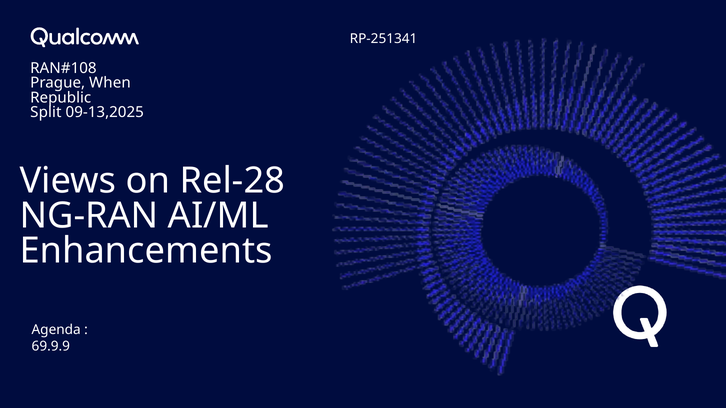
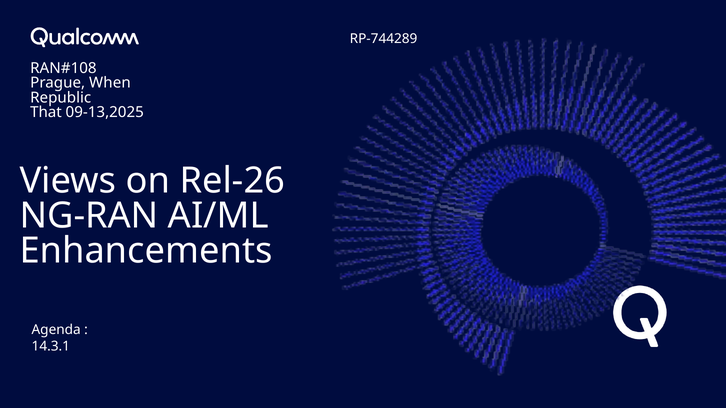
RP-251341: RP-251341 -> RP-744289 (384, 39)
Split: Split -> That (46, 112)
Rel-28: Rel-28 -> Rel-26 (232, 181)
69.9.9: 69.9.9 -> 14.3.1 (51, 346)
